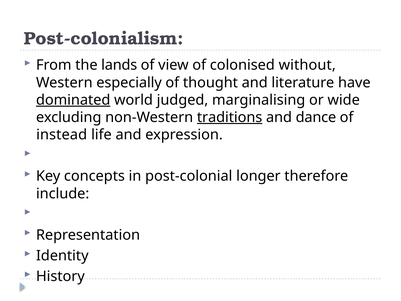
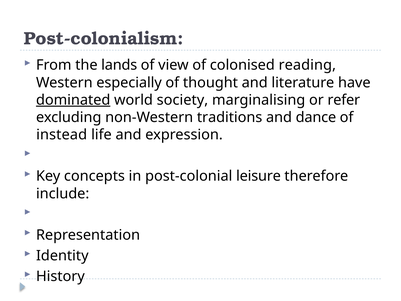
without: without -> reading (307, 65)
judged: judged -> society (182, 100)
wide: wide -> refer (344, 100)
traditions underline: present -> none (230, 117)
longer: longer -> leisure (258, 176)
